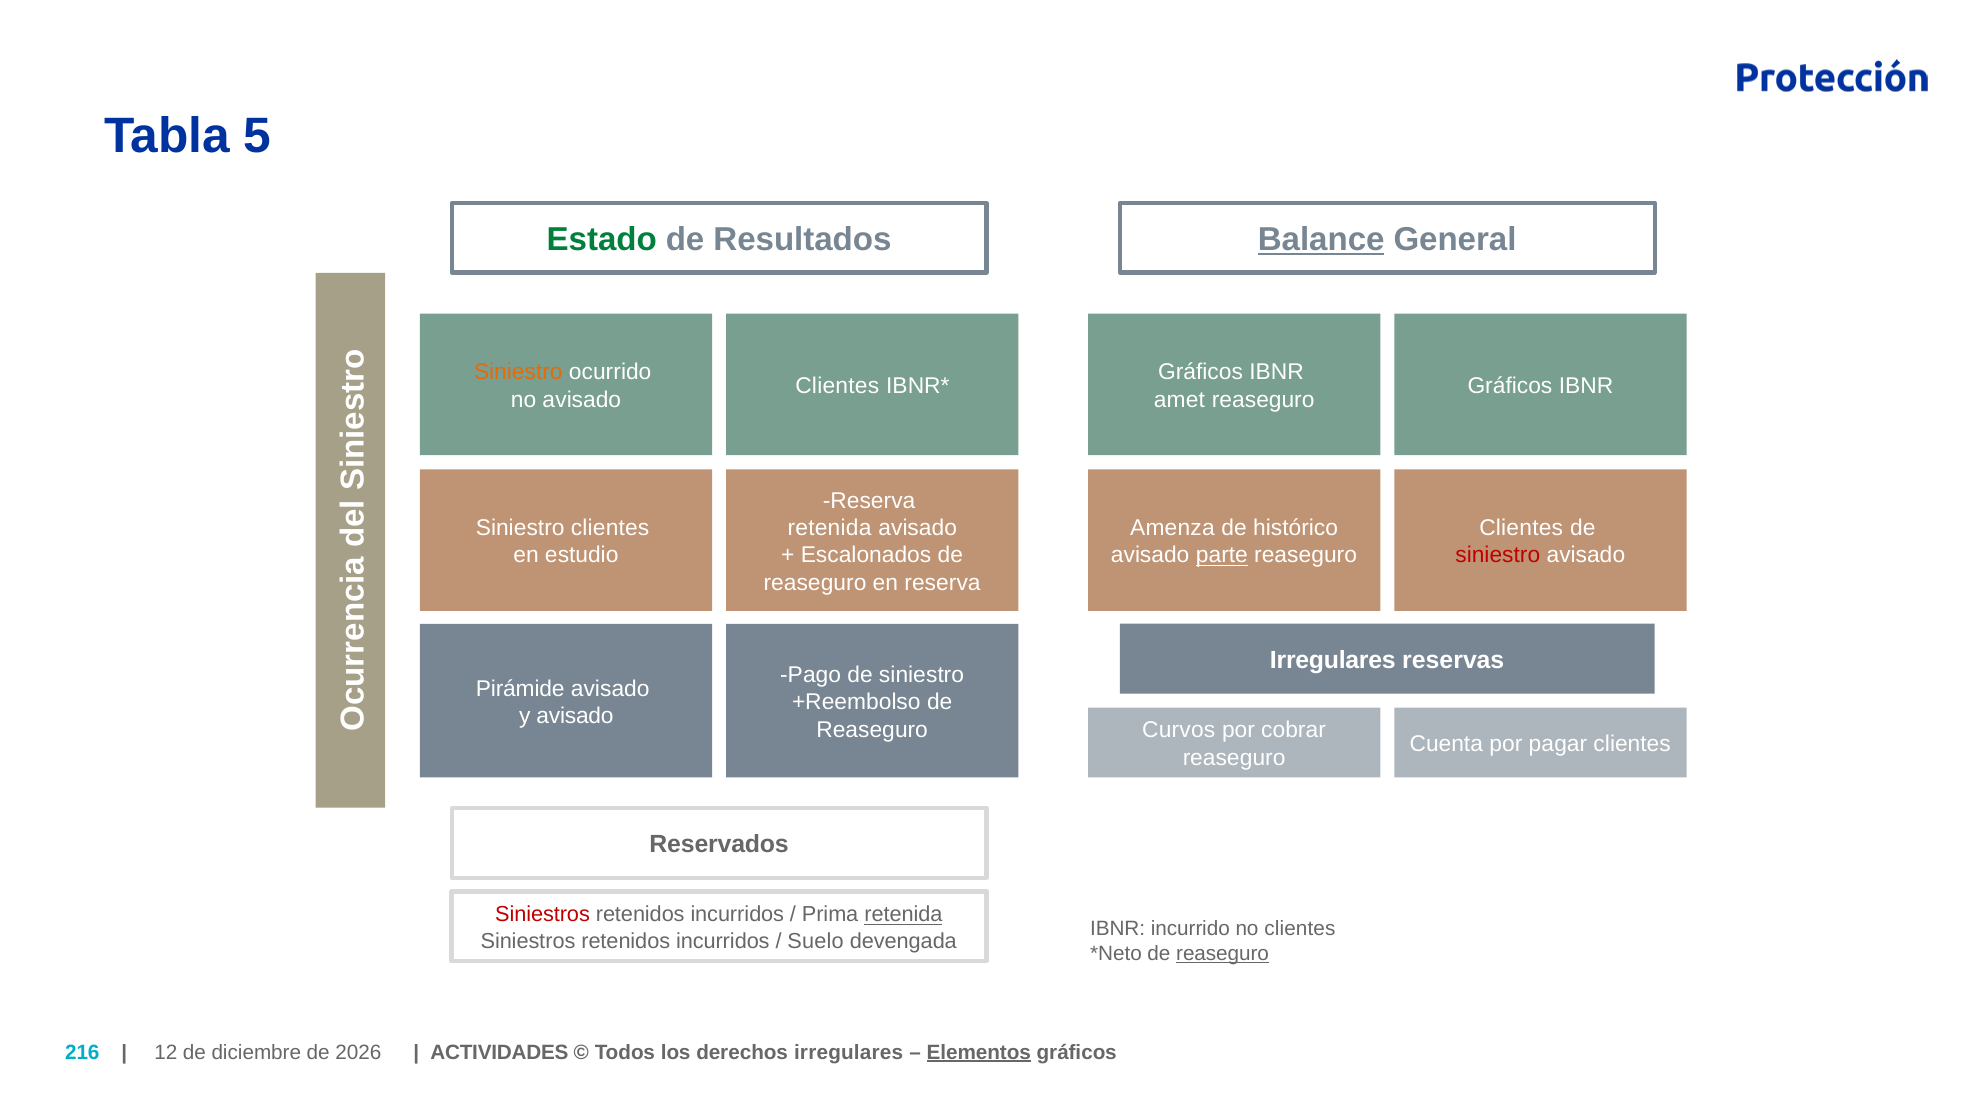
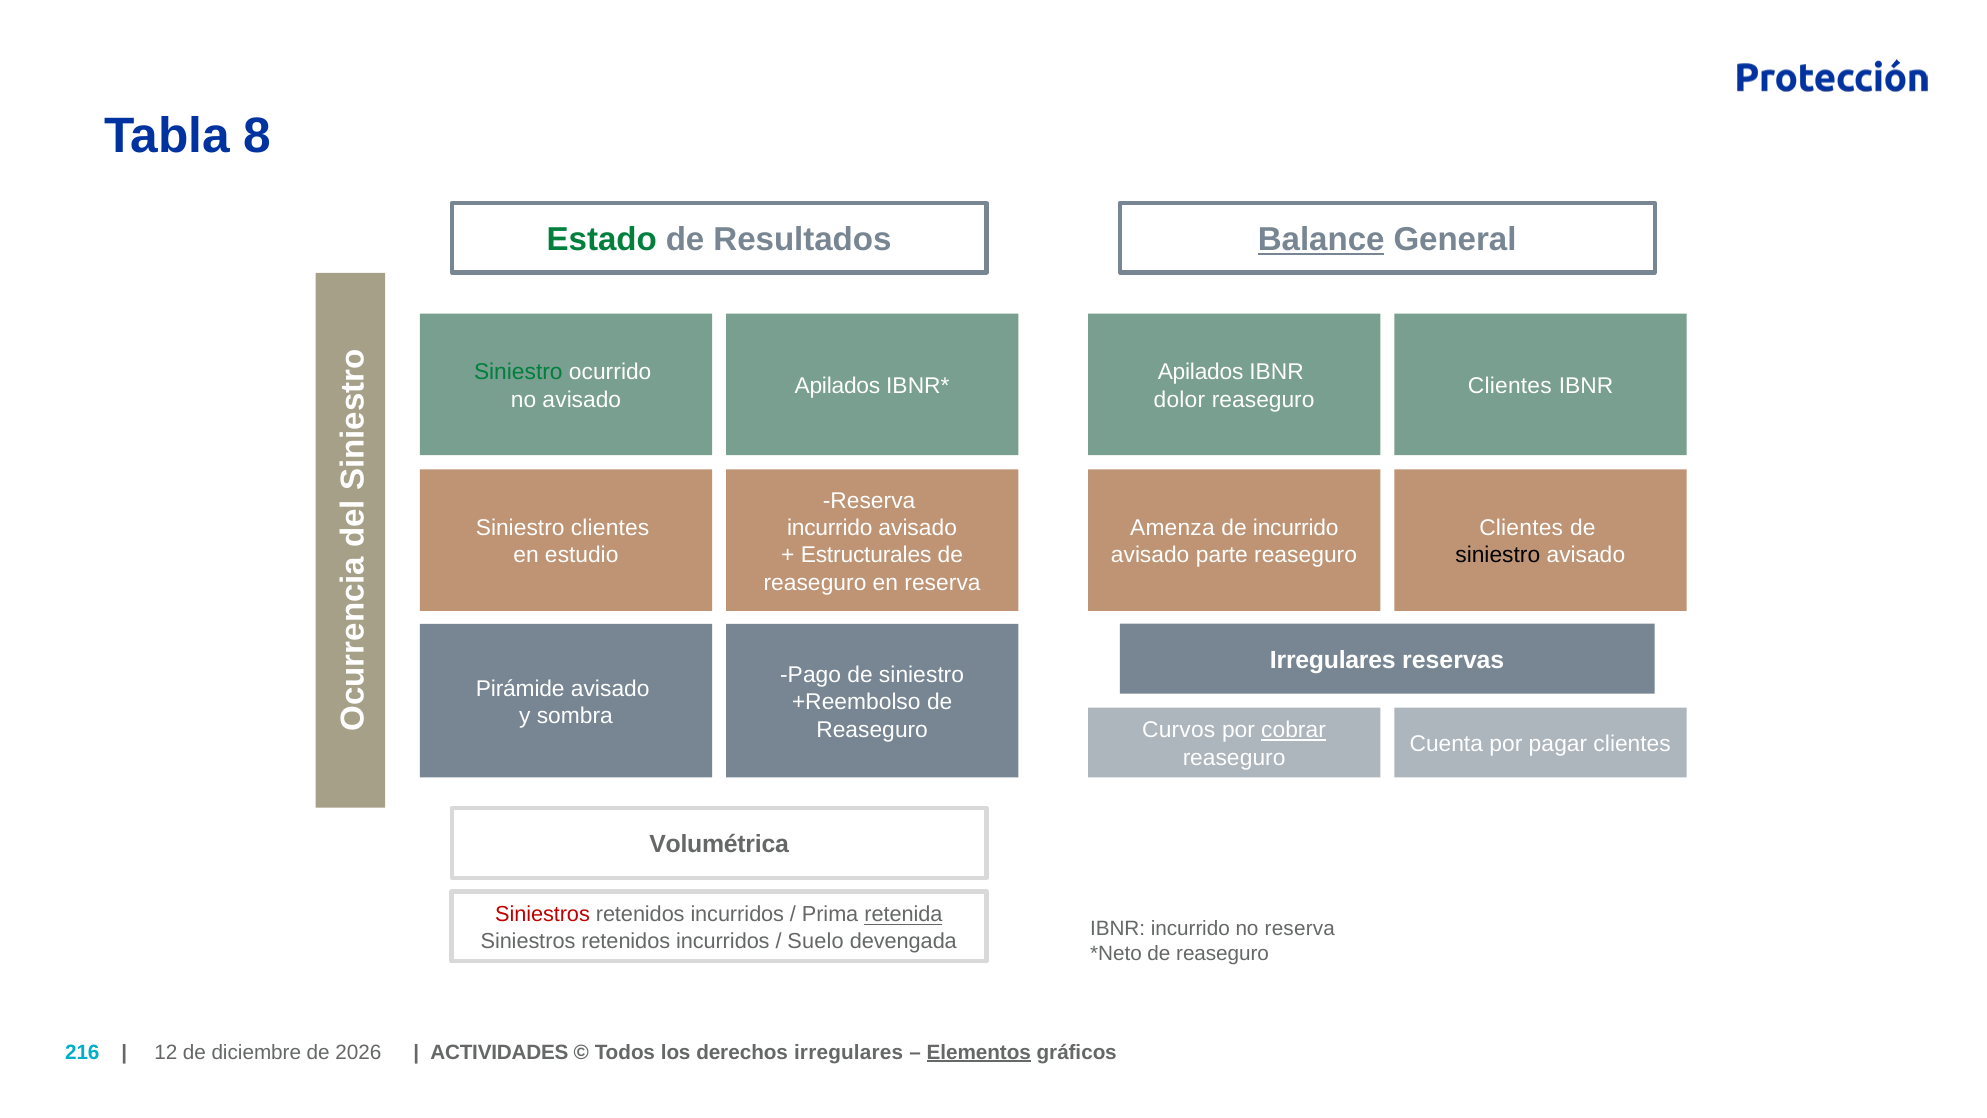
5: 5 -> 8 (258, 136)
Siniestro colour: orange -> green (518, 372)
Gráficos: Gráficos -> Apilados (1201, 372)
Clientes: Clientes -> Apilados (837, 386)
Gráficos: Gráficos -> Clientes (1510, 386)
amet: amet -> dolor (1179, 400)
retenida: retenida -> incurrido (830, 528)
de histórico: histórico -> incurrido (1296, 528)
Escalonados: Escalonados -> Estructurales (866, 555)
parte underline: present -> none (1222, 555)
siniestro colour: red -> black (1498, 555)
y avisado: avisado -> sombra (575, 716)
cobrar underline: none -> present (1294, 730)
Reservados: Reservados -> Volumétrica (719, 845)
no clientes: clientes -> reserva (1300, 929)
reaseguro underline: present -> none (1223, 954)
